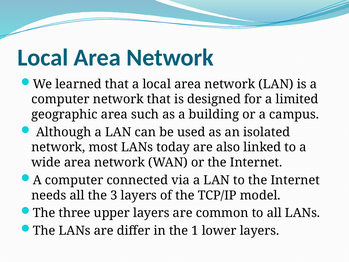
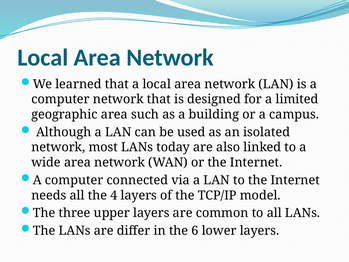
3: 3 -> 4 (114, 195)
1: 1 -> 6 (195, 231)
